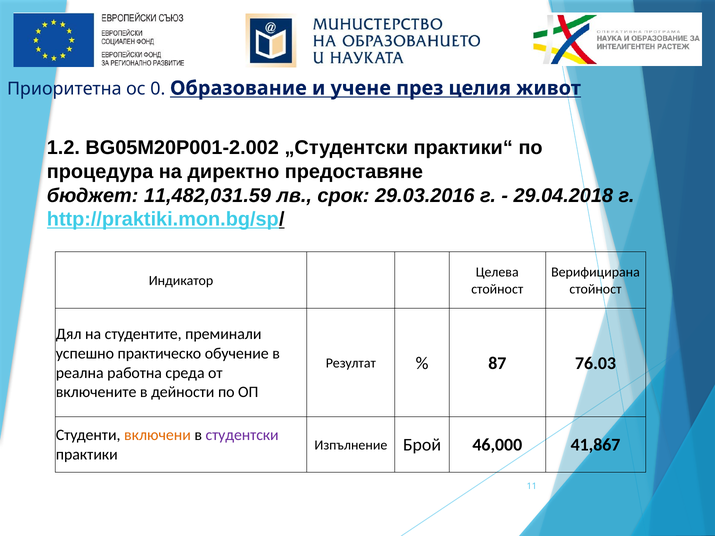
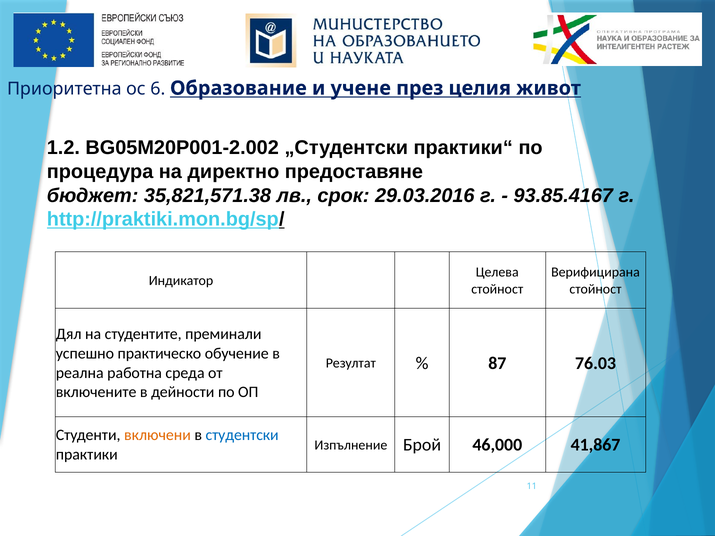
0: 0 -> 6 (158, 89)
11,482,031.59: 11,482,031.59 -> 35,821,571.38 (207, 196)
29.04.2018: 29.04.2018 -> 93.85.4167 (563, 196)
студентски colour: purple -> blue (242, 435)
